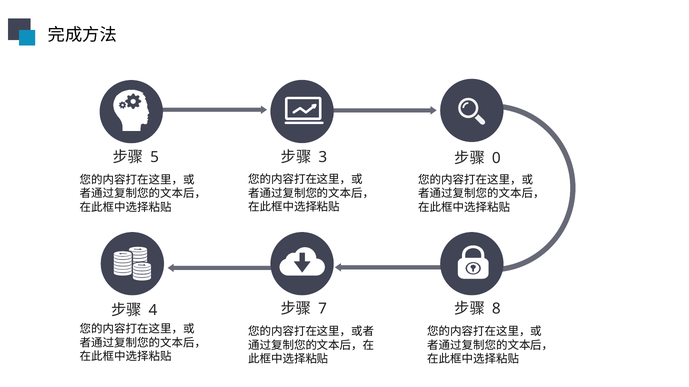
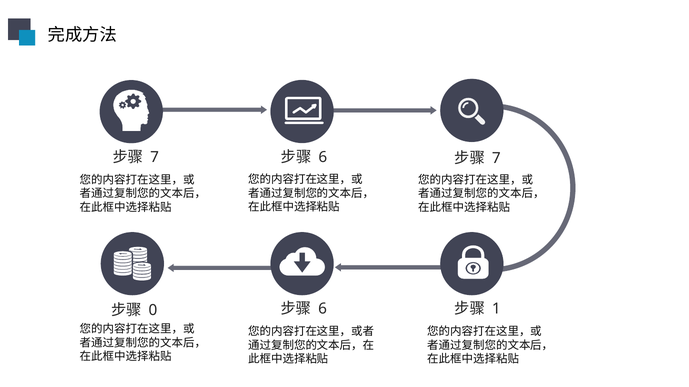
5: 5 -> 7 (155, 157)
3: 3 -> 6 (323, 157)
0: 0 -> 7 (496, 159)
7: 7 -> 6 (323, 309)
8: 8 -> 1 (496, 309)
4: 4 -> 0 (153, 311)
